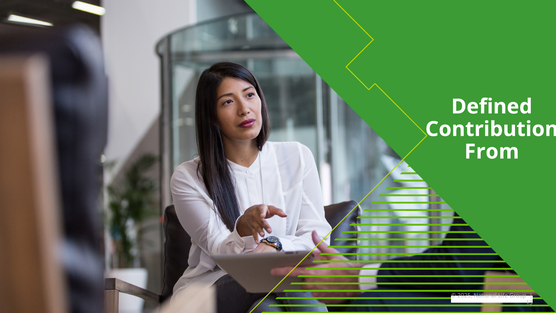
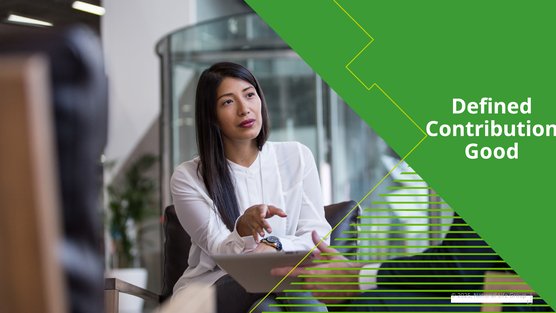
From: From -> Good (492, 152)
